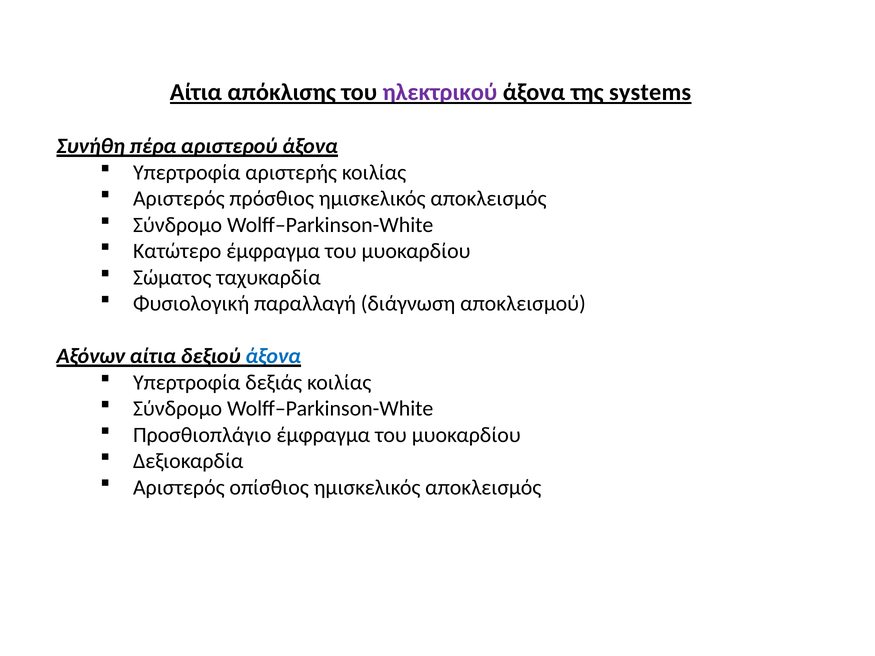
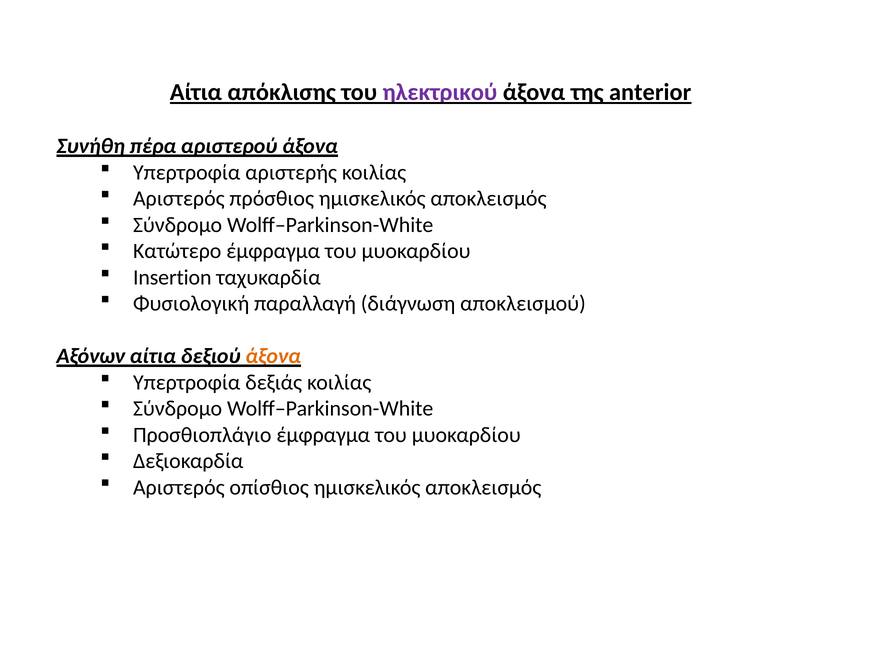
systems: systems -> anterior (650, 92)
Σώματος: Σώματος -> Insertion (172, 278)
άξονα colour: blue -> orange (273, 356)
